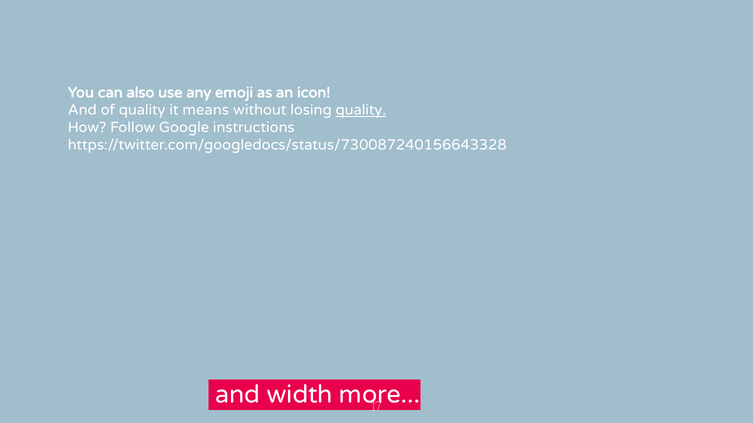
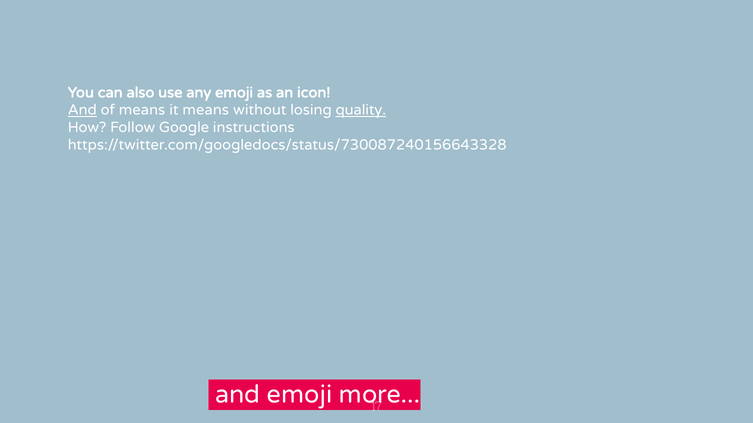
And underline: none -> present (82, 110)
of quality: quality -> means (142, 110)
and width: width -> emoji (300, 395)
